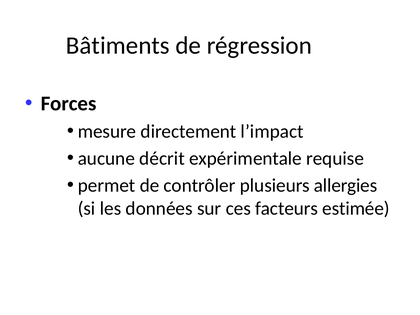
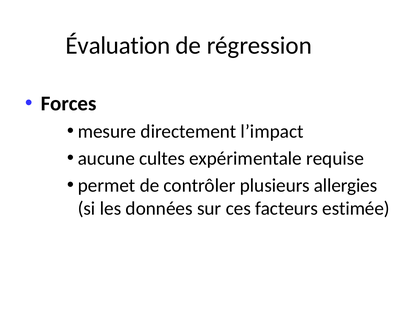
Bâtiments: Bâtiments -> Évaluation (118, 45)
décrit: décrit -> cultes (162, 159)
